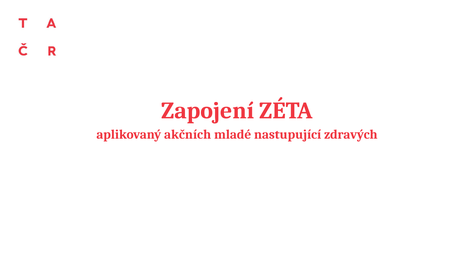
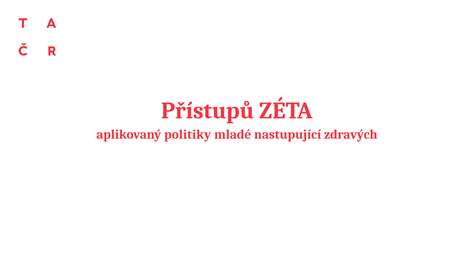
Zapojení: Zapojení -> Přístupů (208, 111)
akčních: akčních -> politiky (188, 135)
